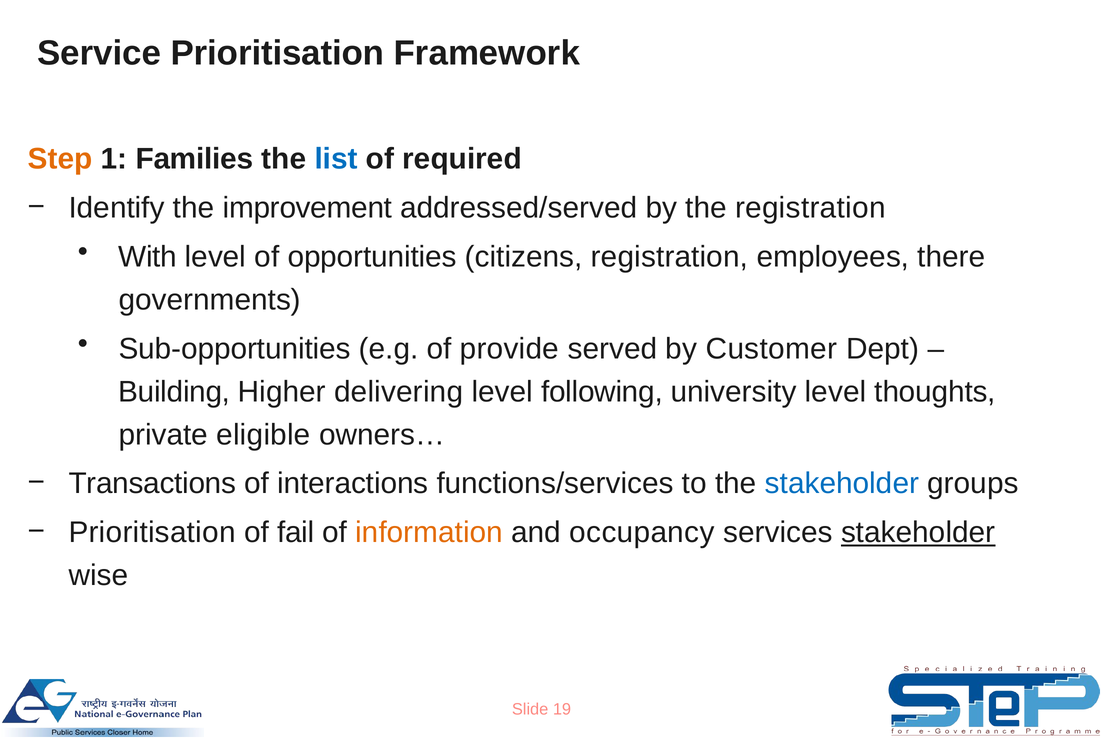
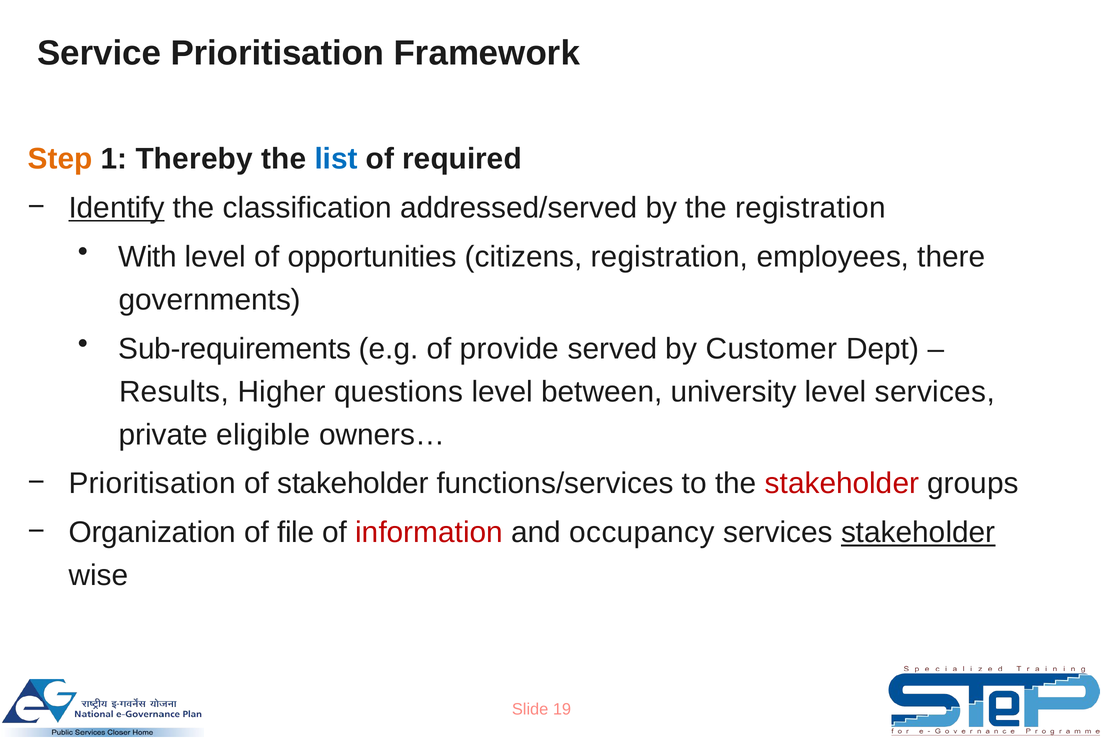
Families: Families -> Thereby (194, 159)
Identify underline: none -> present (117, 208)
improvement: improvement -> classification (307, 208)
Sub-opportunities: Sub-opportunities -> Sub-requirements (235, 349)
Building: Building -> Results (174, 392)
delivering: delivering -> questions (399, 392)
following: following -> between (602, 392)
level thoughts: thoughts -> services (935, 392)
Transactions: Transactions -> Prioritisation (152, 483)
of interactions: interactions -> stakeholder (353, 483)
stakeholder colour: blue -> red (842, 483)
Prioritisation: Prioritisation -> Organization (152, 532)
fail: fail -> file (296, 532)
information colour: orange -> red (429, 532)
